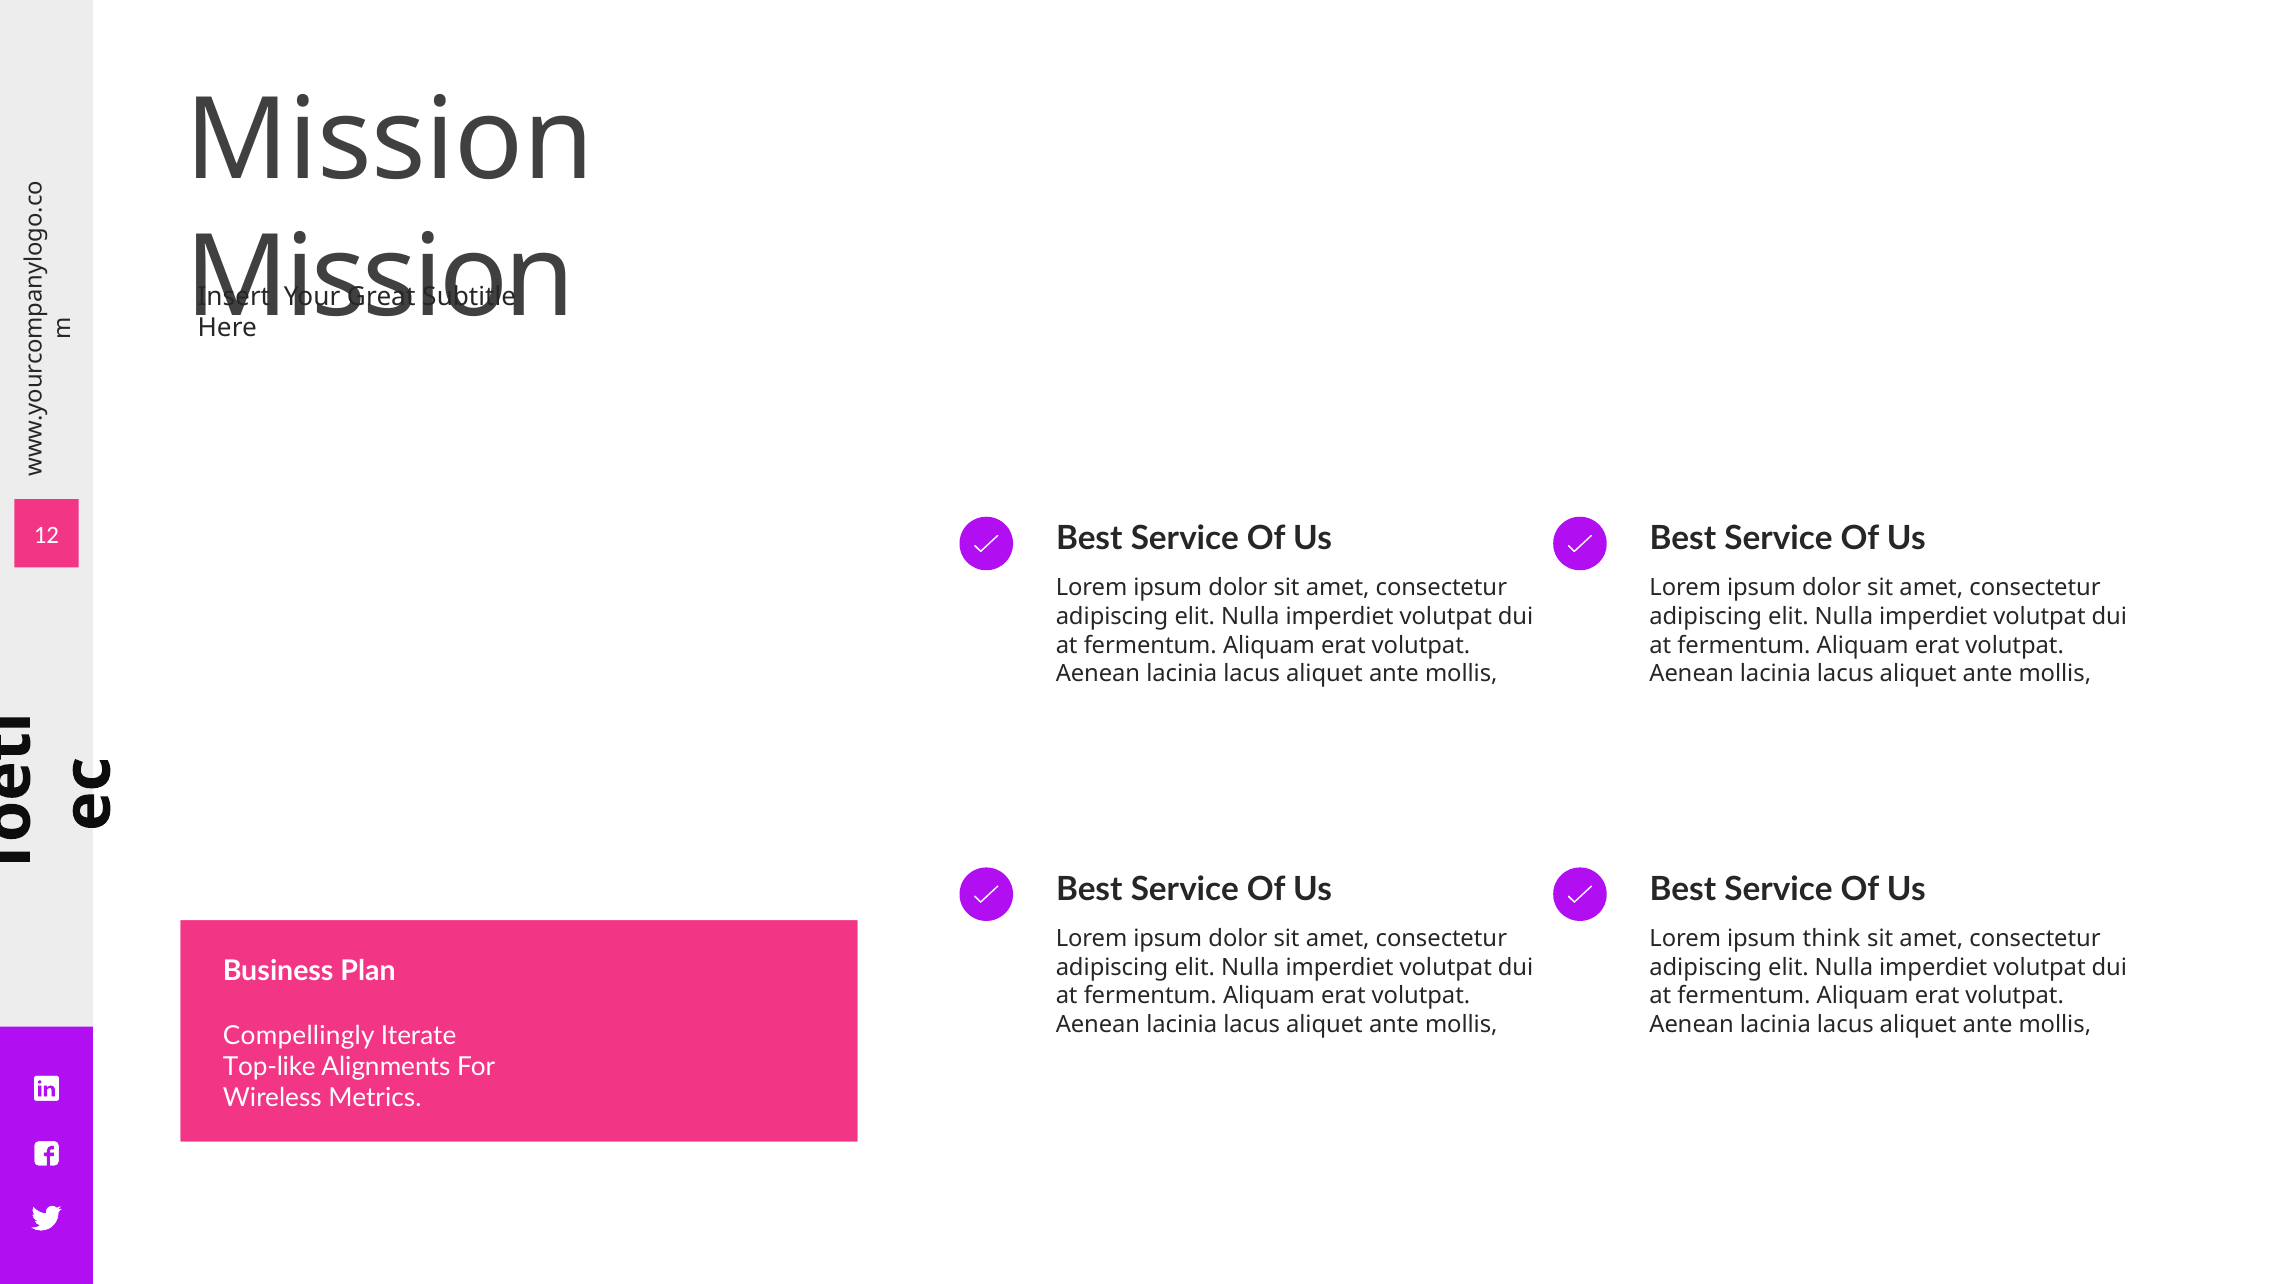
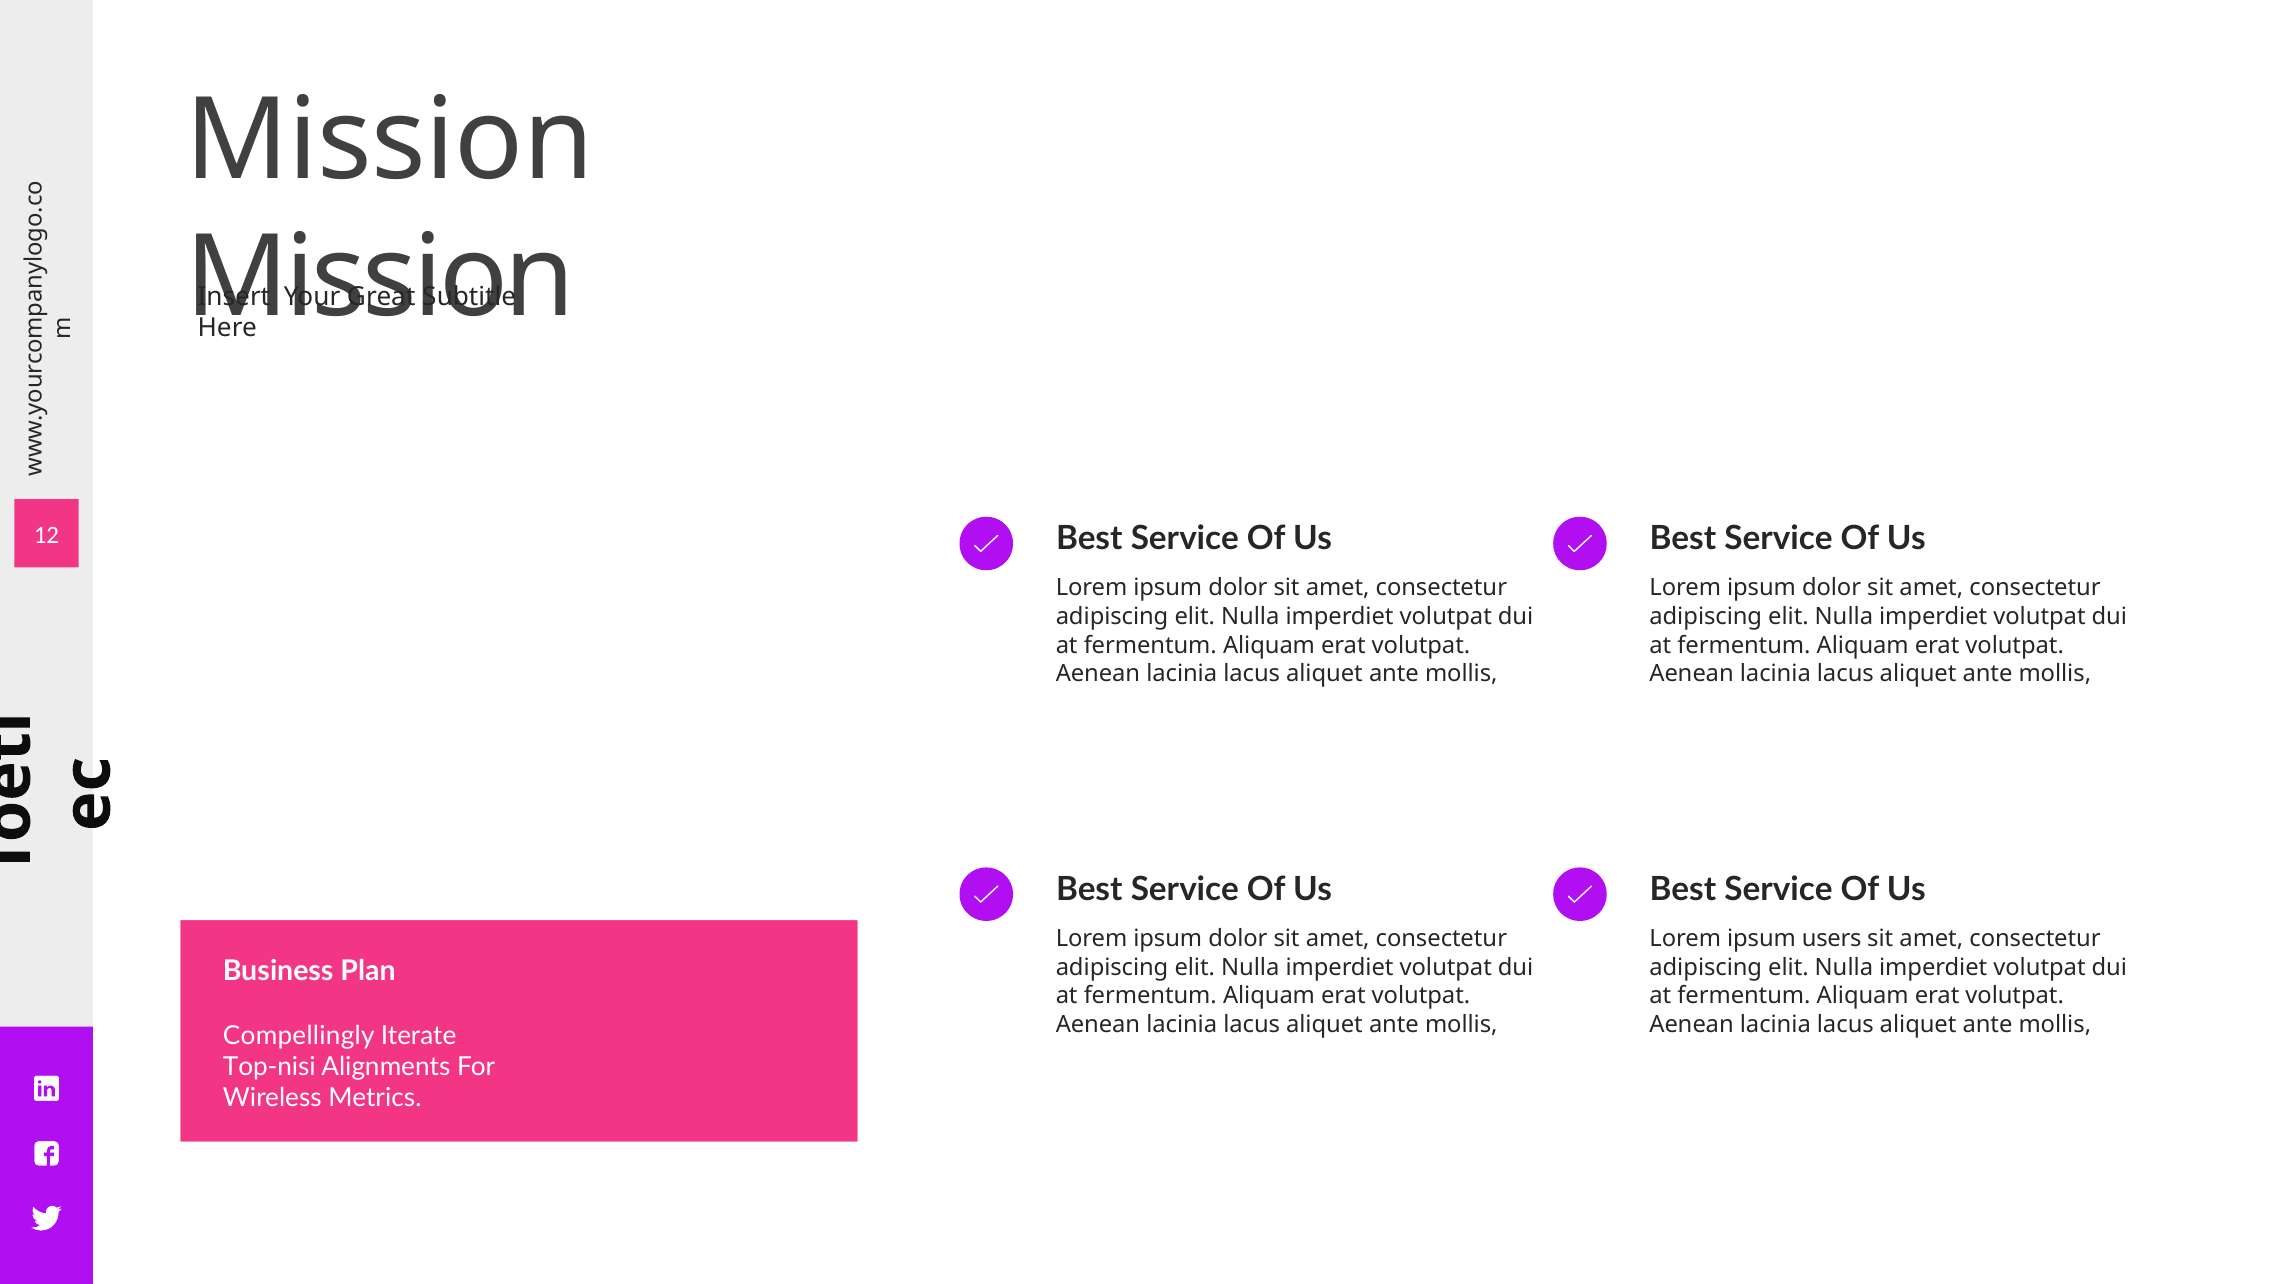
think: think -> users (1832, 939)
Top-like: Top-like -> Top-nisi (269, 1067)
